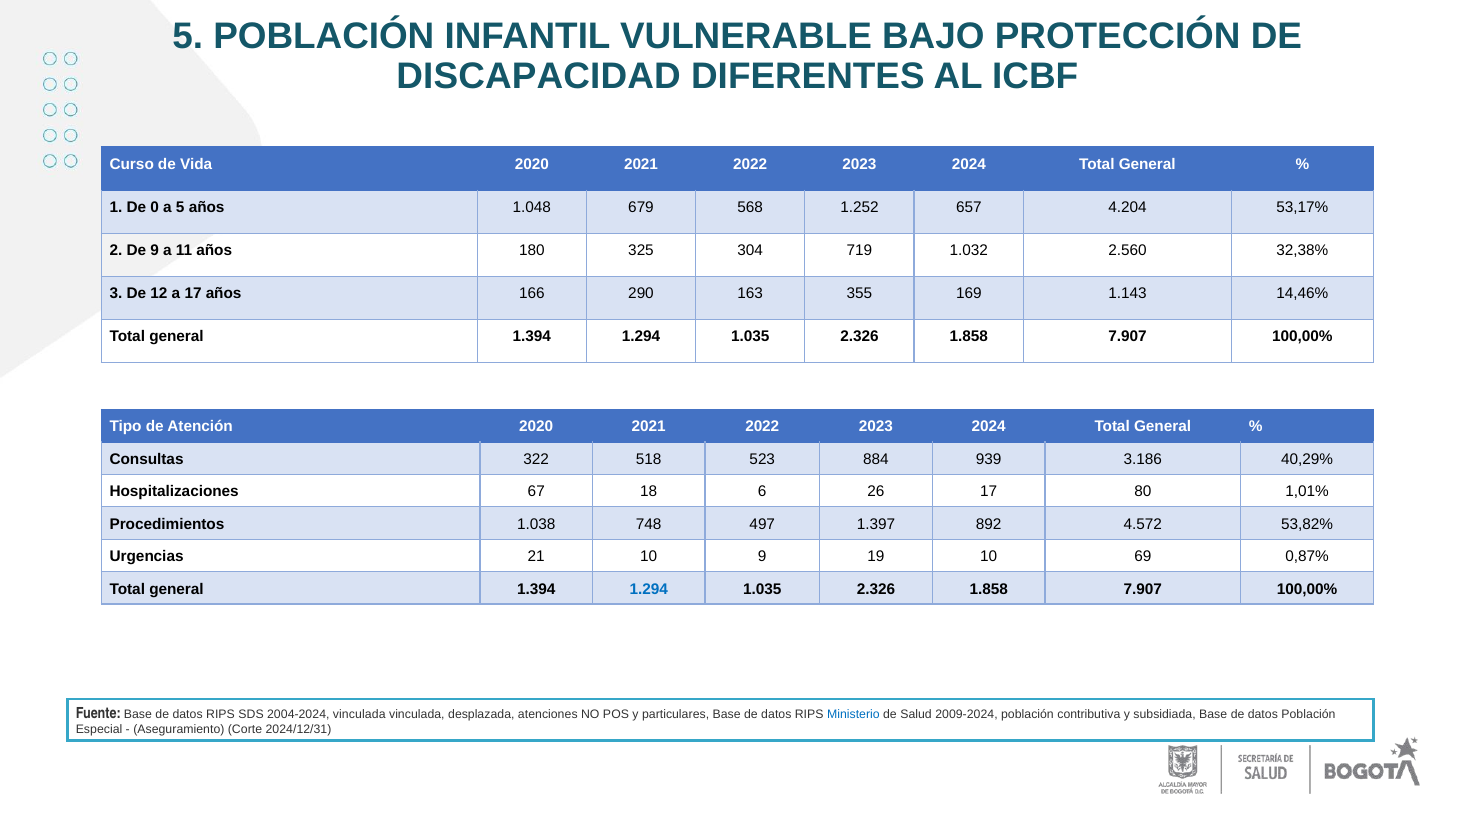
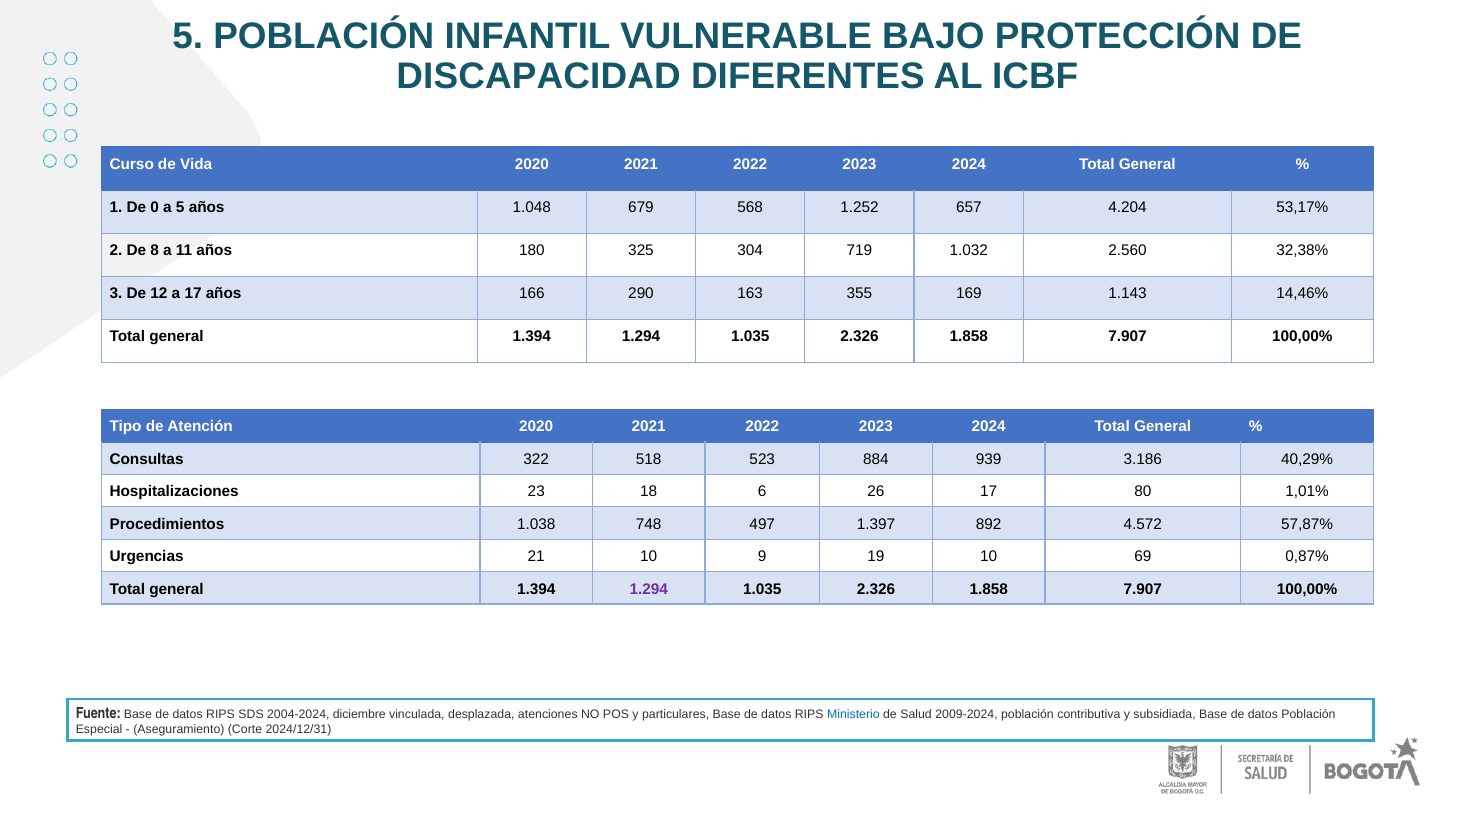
De 9: 9 -> 8 (155, 251)
67: 67 -> 23 (536, 492)
53,82%: 53,82% -> 57,87% (1307, 524)
1.294 colour: blue -> purple (649, 589)
2004-2024 vinculada: vinculada -> diciembre (359, 714)
